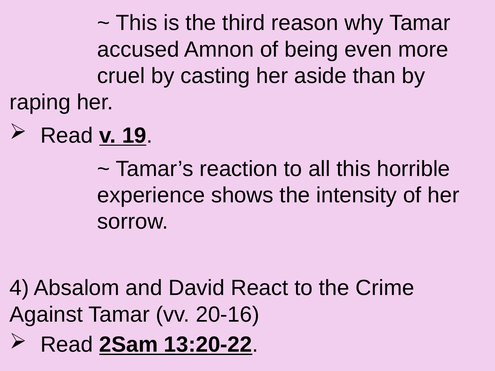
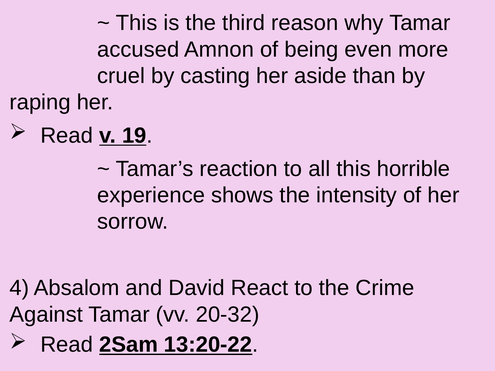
20-16: 20-16 -> 20-32 (228, 315)
